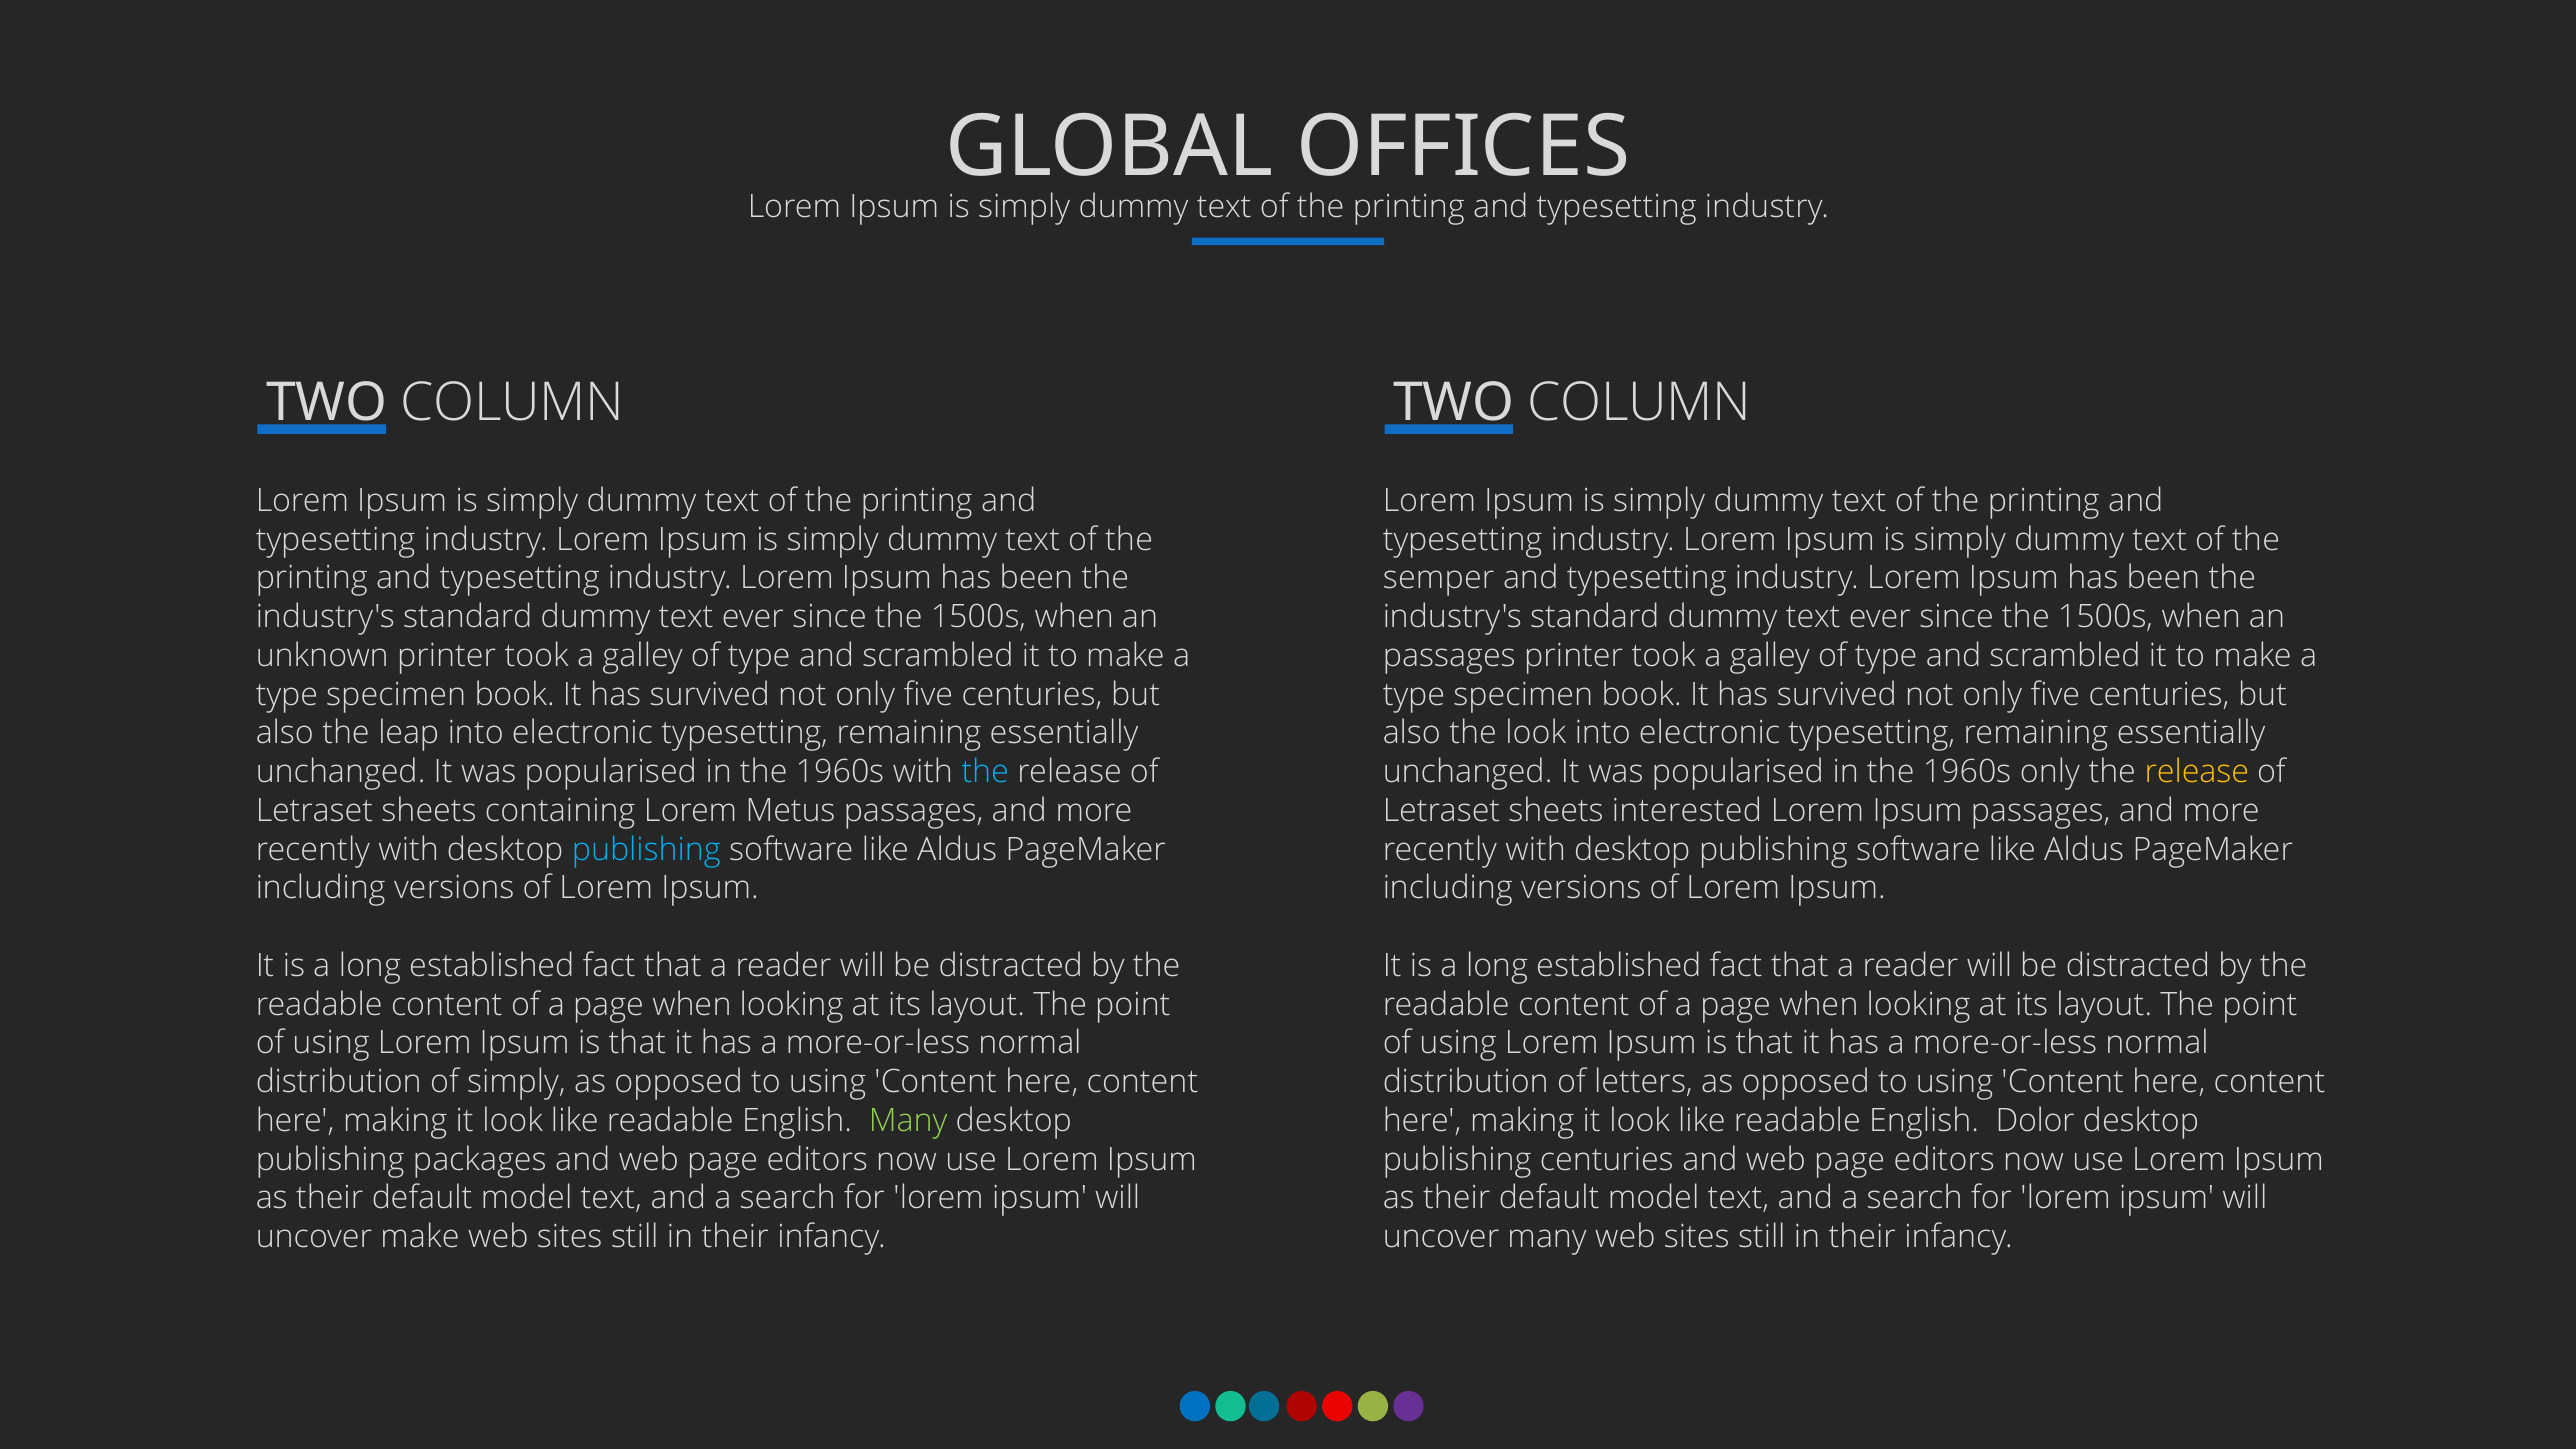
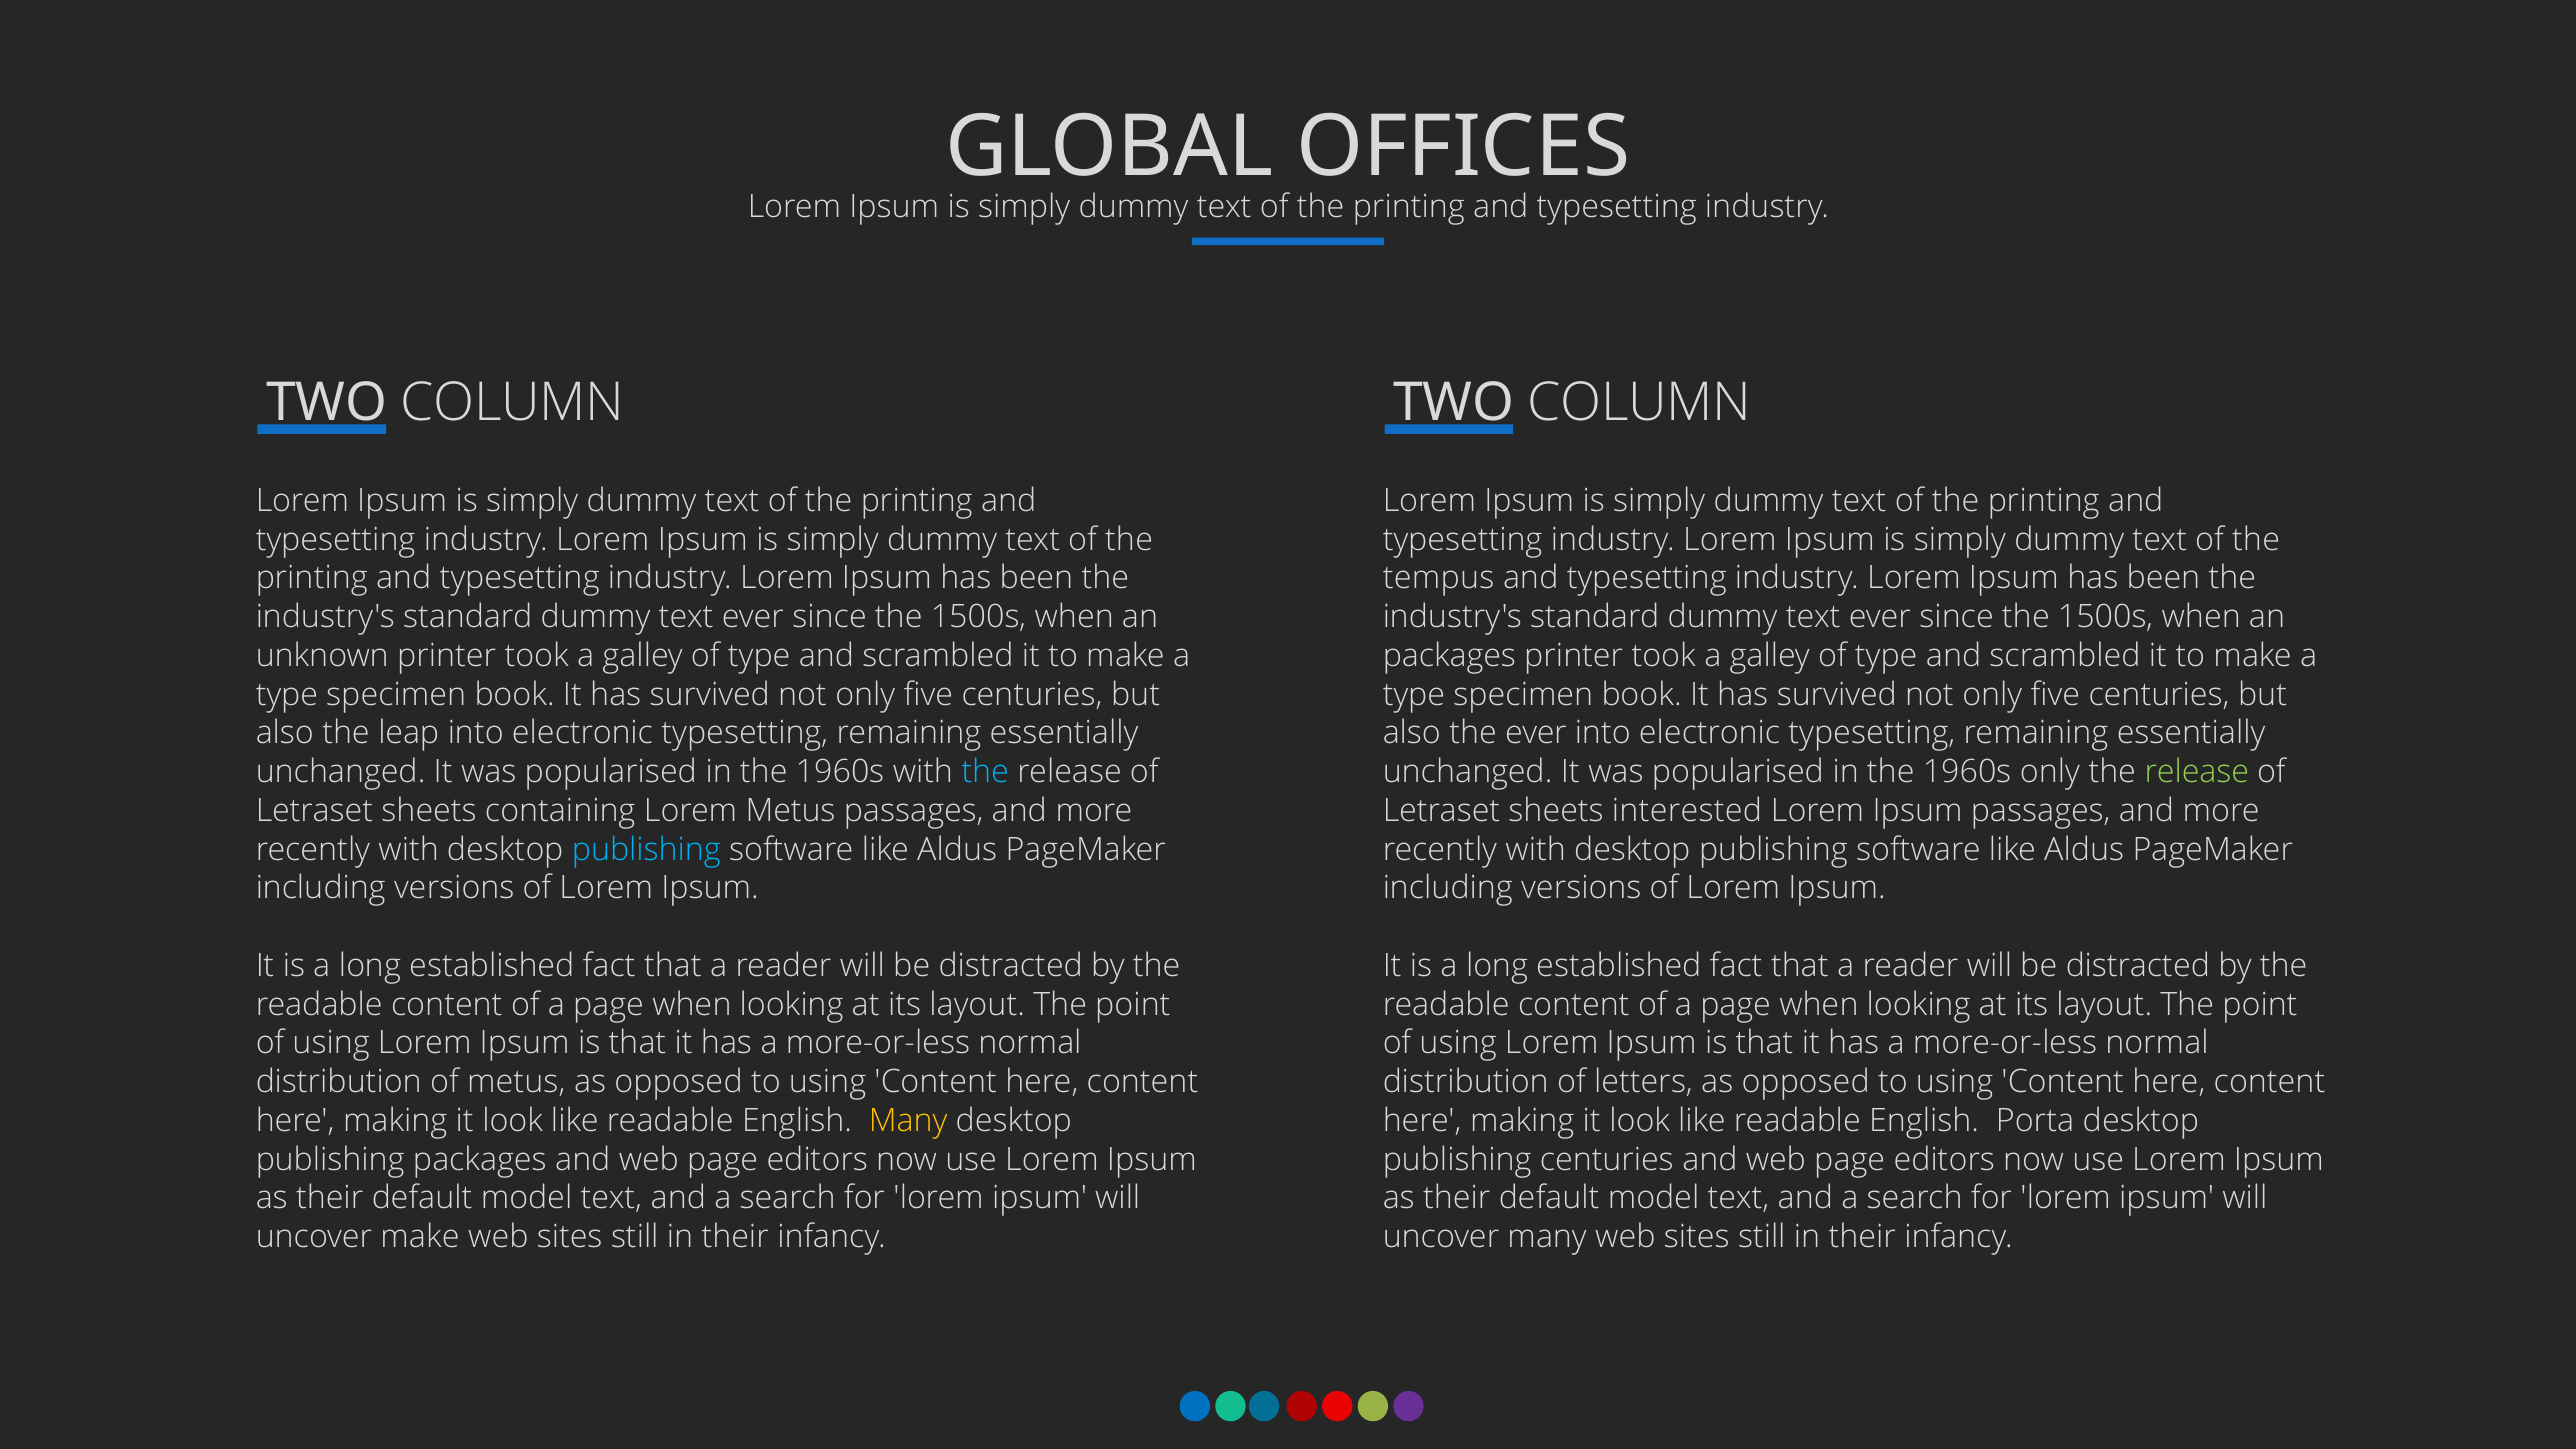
semper: semper -> tempus (1439, 578)
passages: passages -> packages (1449, 656)
the look: look -> ever (1536, 733)
release colour: yellow -> light green (2197, 772)
of simply: simply -> metus (516, 1082)
Many colour: light green -> yellow (908, 1121)
Dolor: Dolor -> Porta (2035, 1121)
